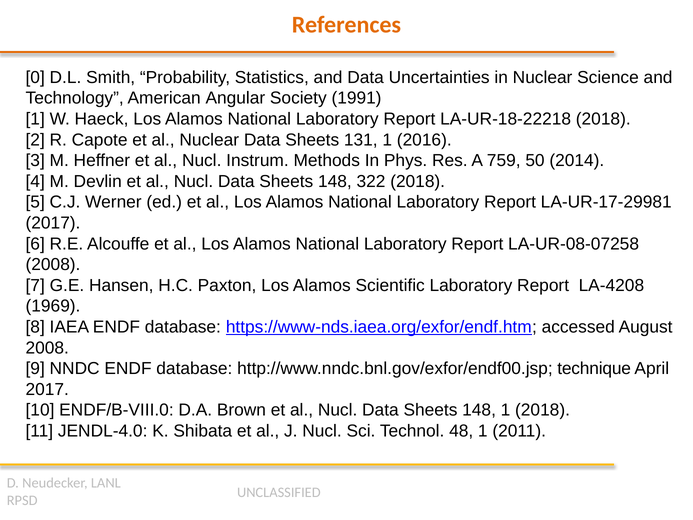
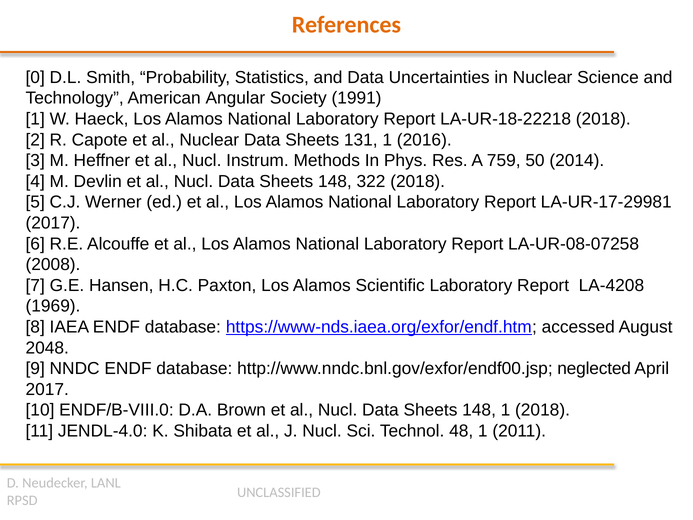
2008: 2008 -> 2048 (47, 348)
technique: technique -> neglected (594, 368)
